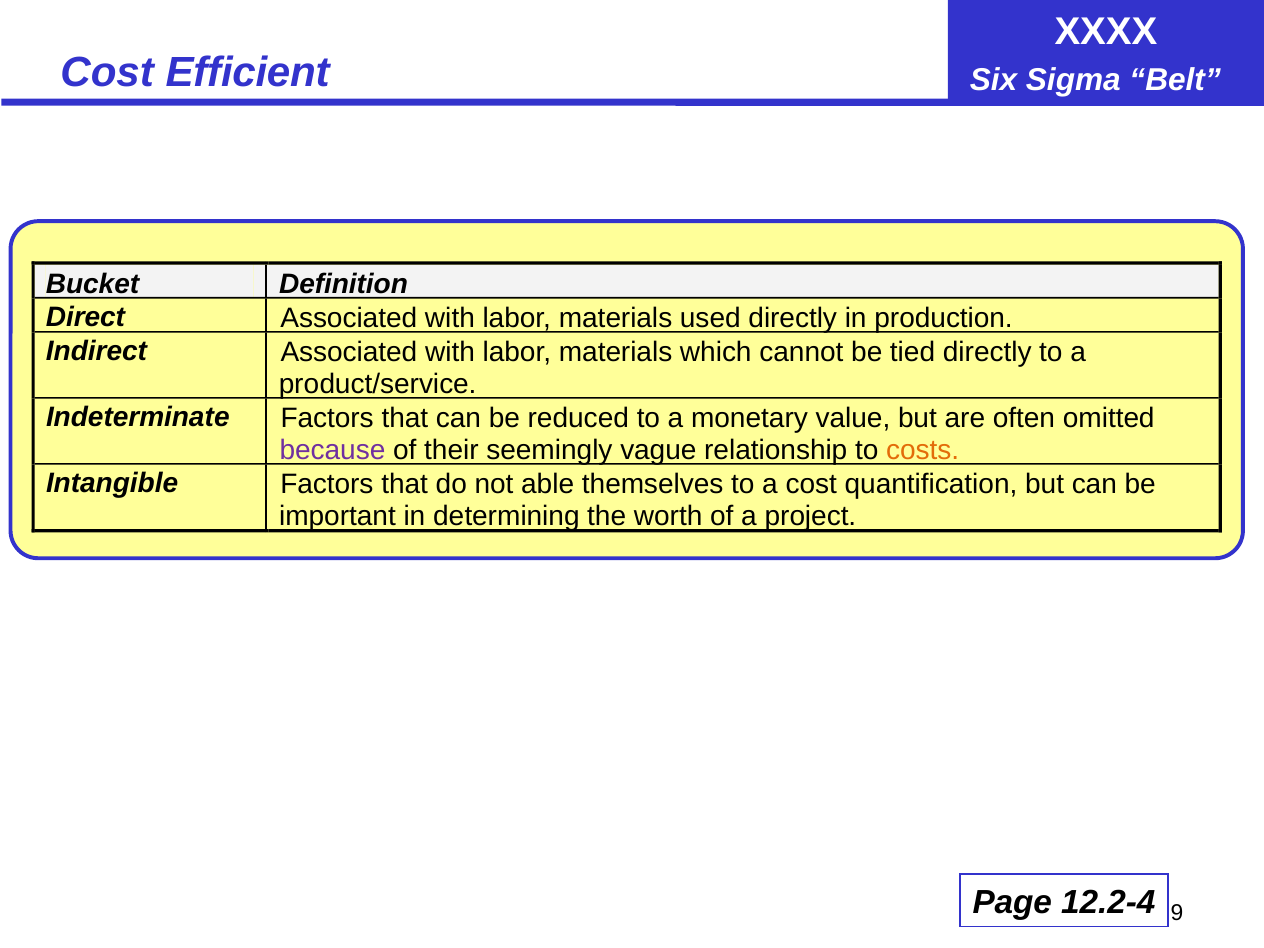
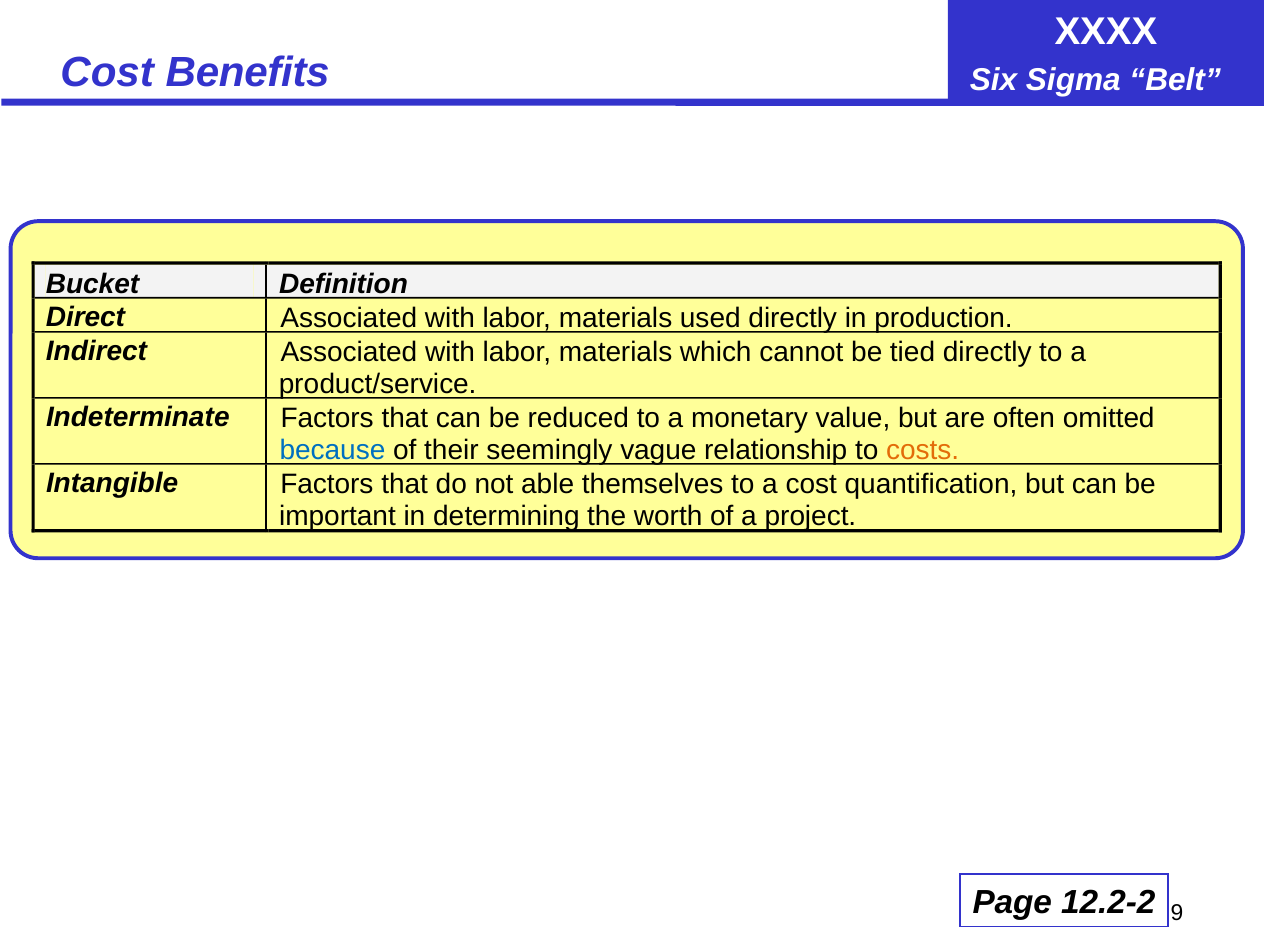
Efficient: Efficient -> Benefits (248, 72)
because colour: purple -> blue (332, 450)
12.2-4: 12.2-4 -> 12.2-2 (1108, 903)
